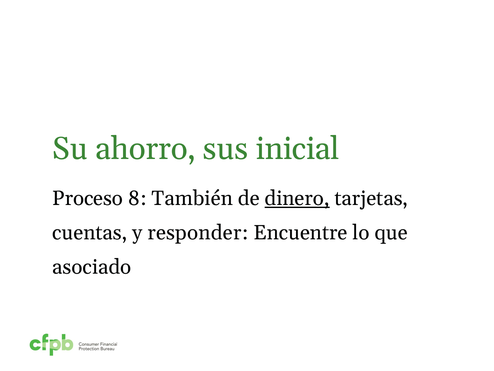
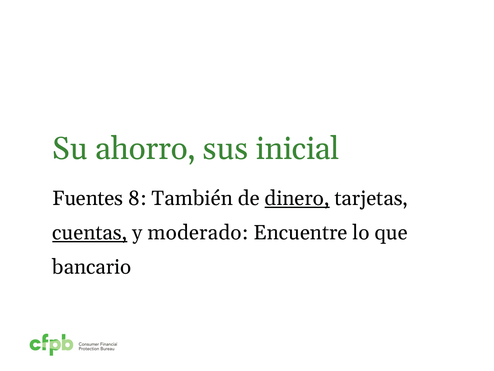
Proceso: Proceso -> Fuentes (88, 198)
cuentas underline: none -> present (90, 232)
responder: responder -> moderado (198, 232)
asociado: asociado -> bancario (92, 267)
